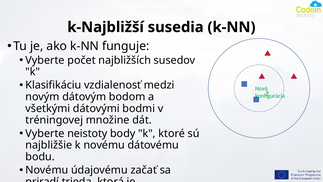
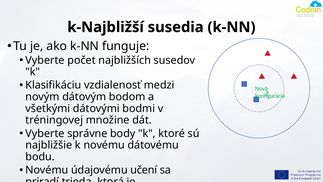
neistoty: neistoty -> správne (87, 133)
začať: začať -> učení (144, 170)
